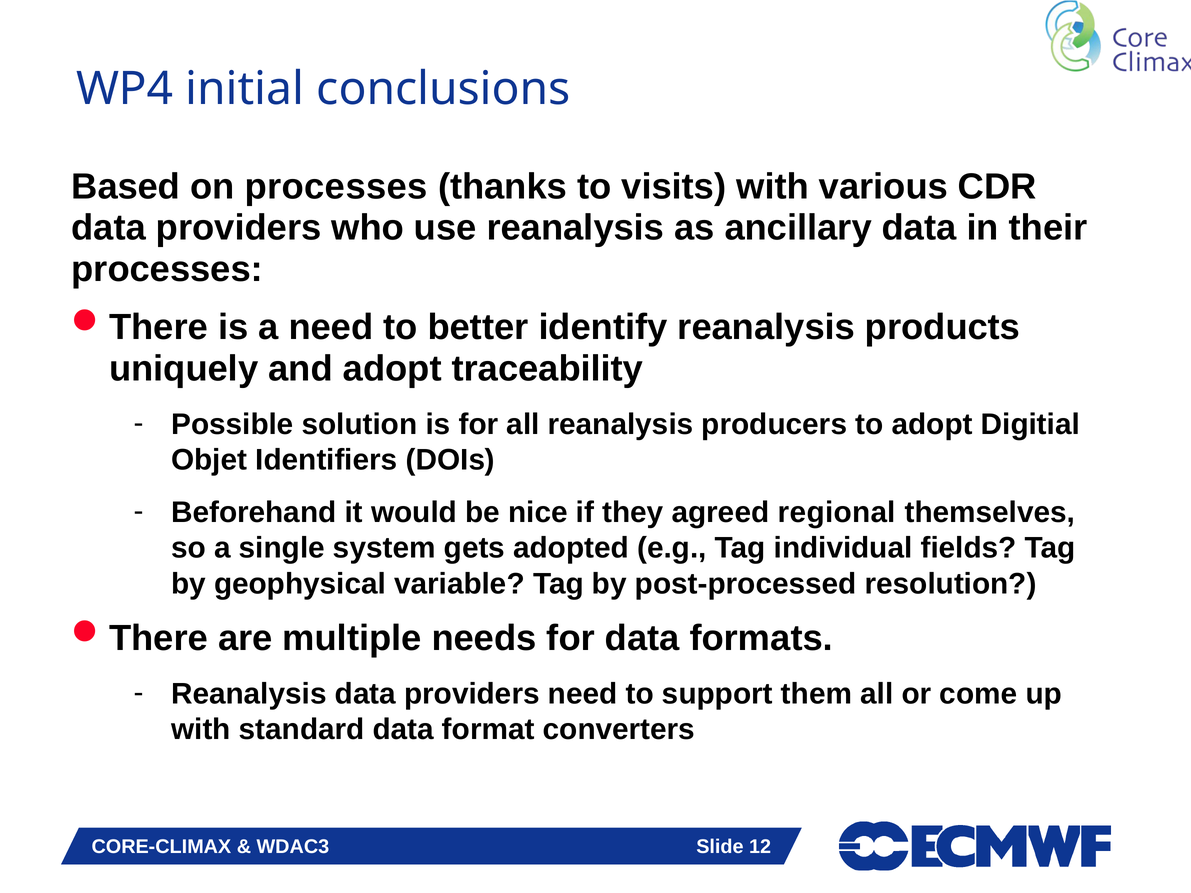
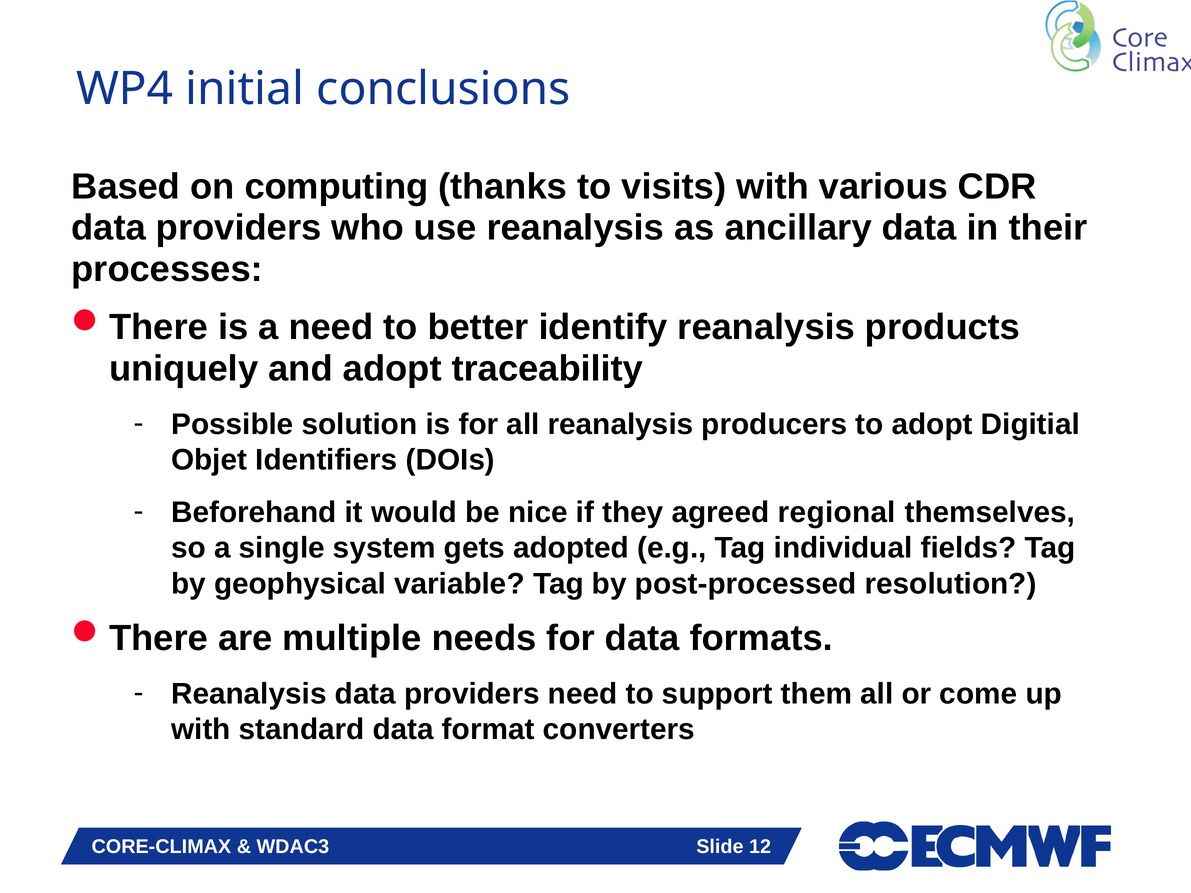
on processes: processes -> computing (336, 187)
